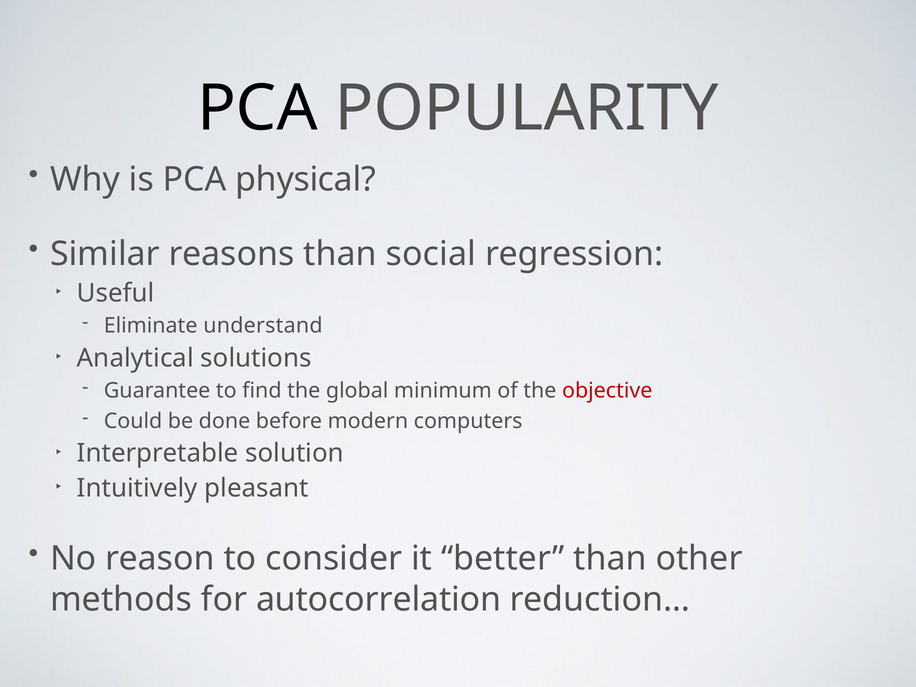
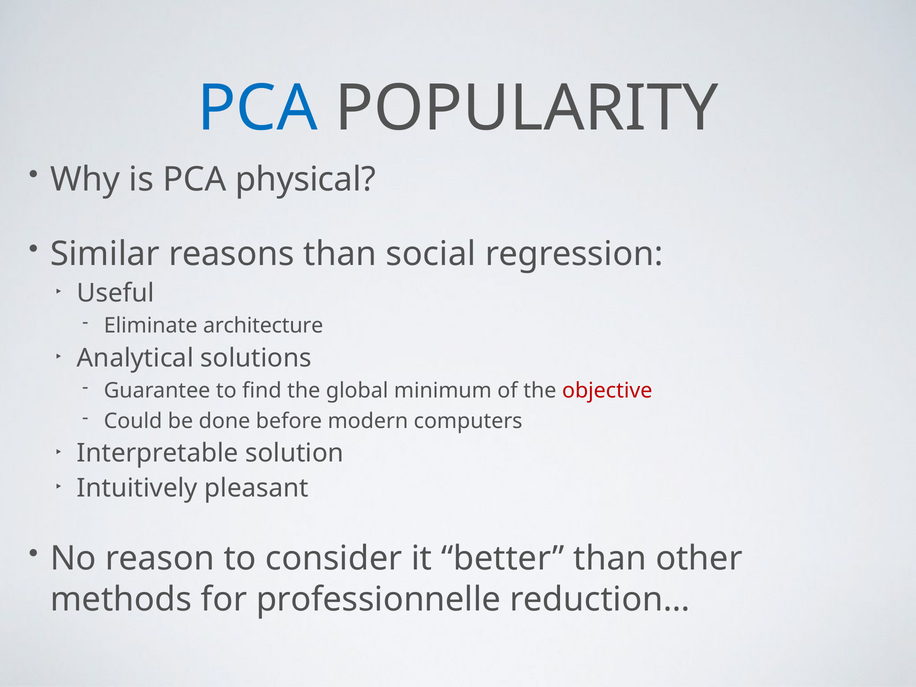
PCA colour: black -> blue (257, 108)
understand: understand -> architecture (263, 326)
autocorrelation: autocorrelation -> professionnelle (379, 599)
